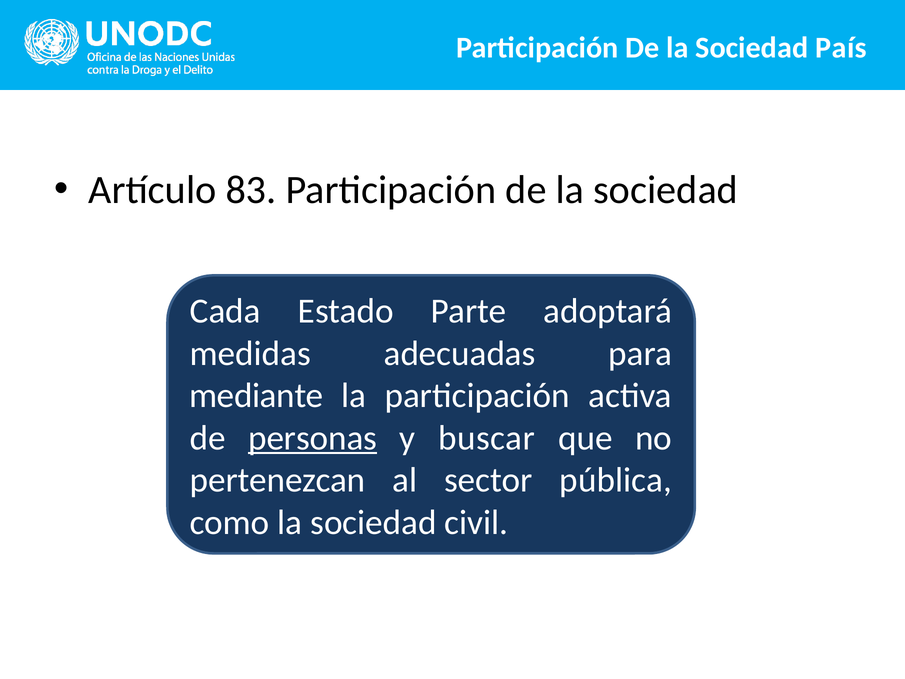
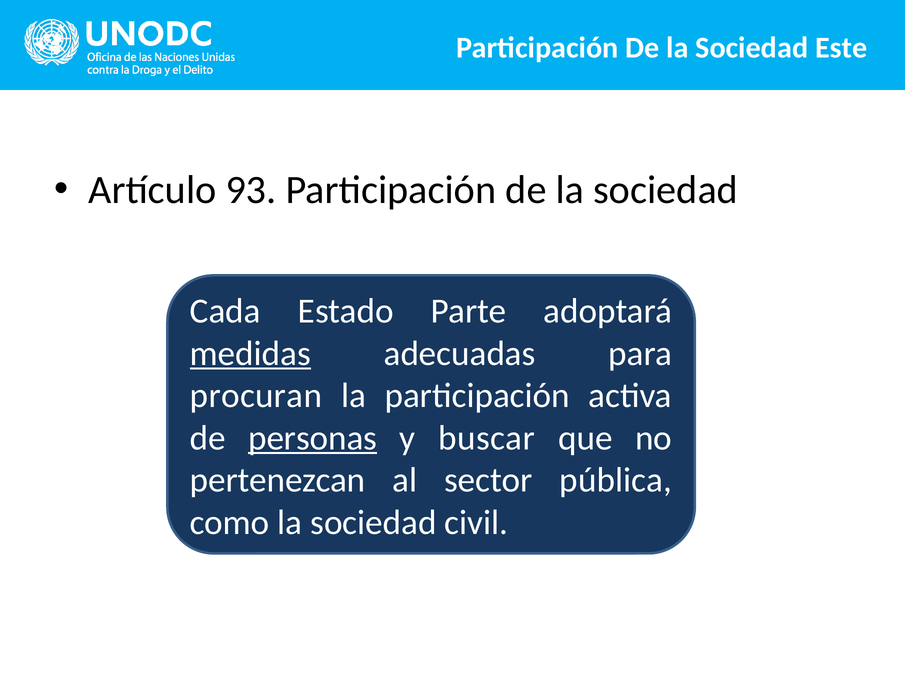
País: País -> Este (841, 48)
83: 83 -> 93 (251, 190)
medidas underline: none -> present (250, 353)
mediante: mediante -> procuran (256, 396)
